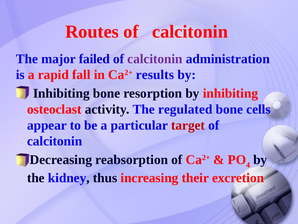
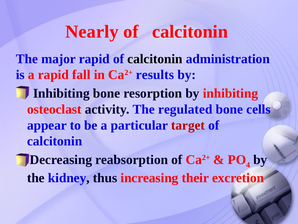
Routes: Routes -> Nearly (92, 32)
major failed: failed -> rapid (94, 59)
calcitonin colour: purple -> black (155, 59)
